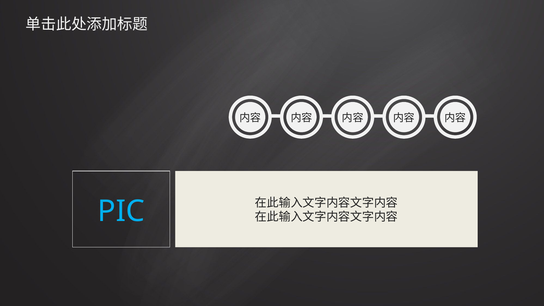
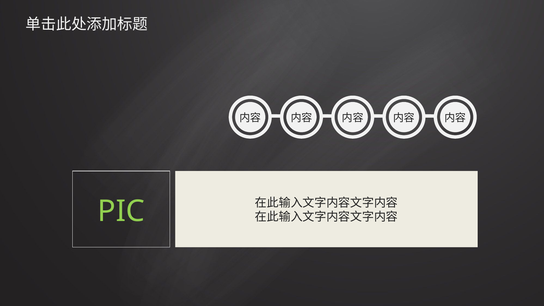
PIC colour: light blue -> light green (121, 211)
